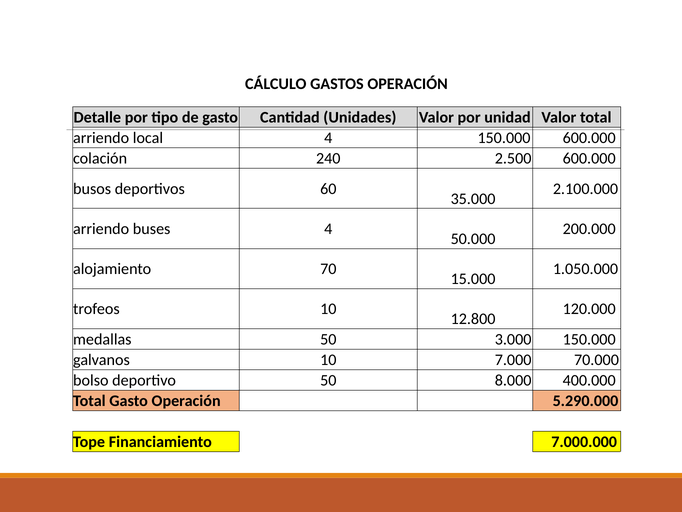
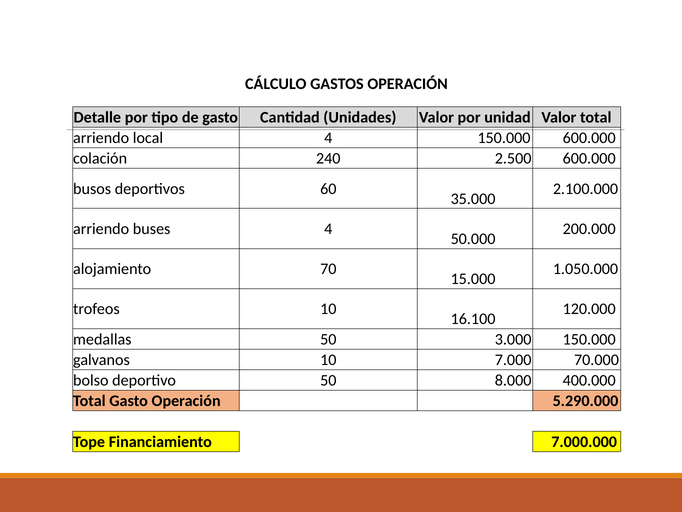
12.800: 12.800 -> 16.100 (473, 319)
